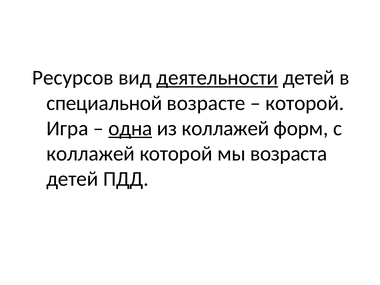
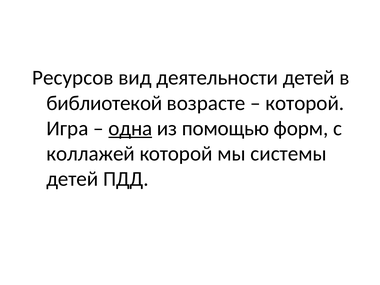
деятельности underline: present -> none (217, 78)
специальной: специальной -> библиотекой (104, 103)
из коллажей: коллажей -> помощью (225, 128)
возраста: возраста -> системы (289, 154)
